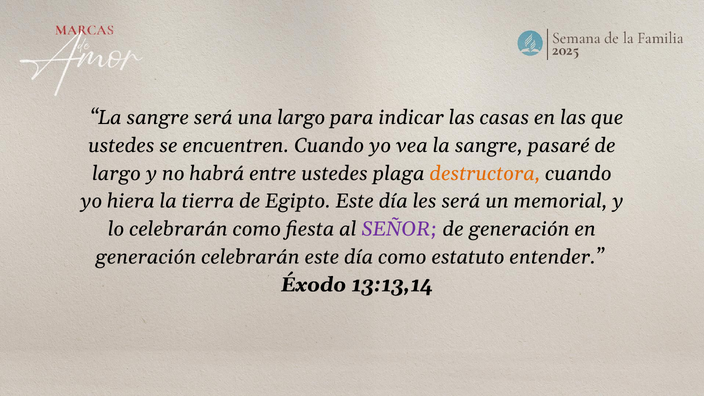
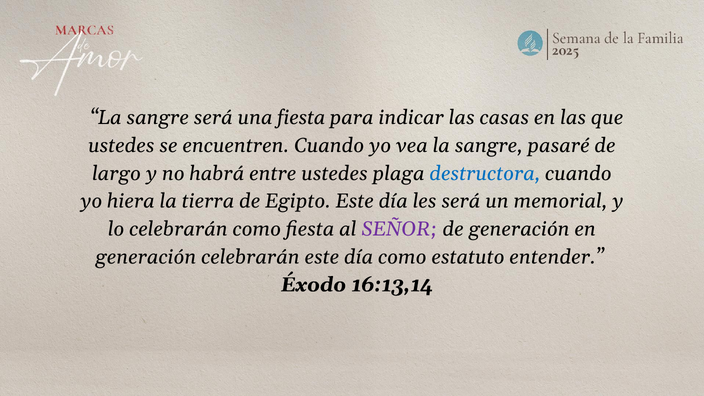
una largo: largo -> fiesta (301, 118)
destructora colour: orange -> blue (485, 173)
13:13,14: 13:13,14 -> 16:13,14 (392, 285)
